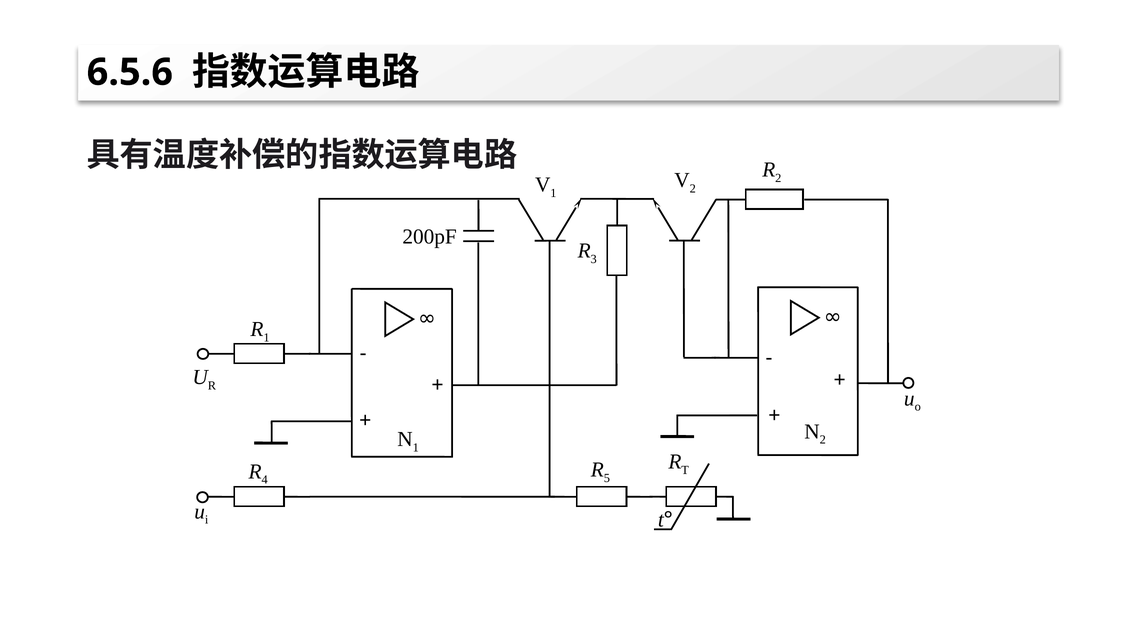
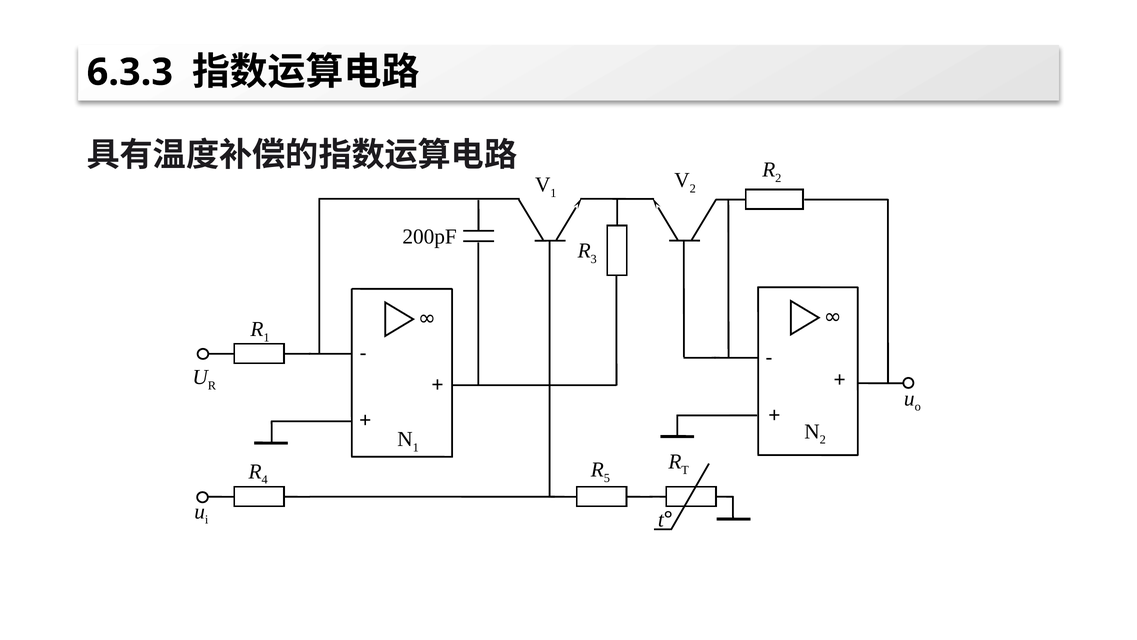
6.5.6: 6.5.6 -> 6.3.3 (130, 72)
